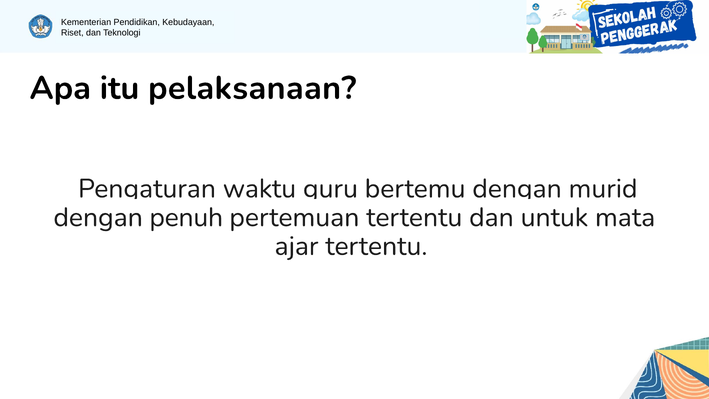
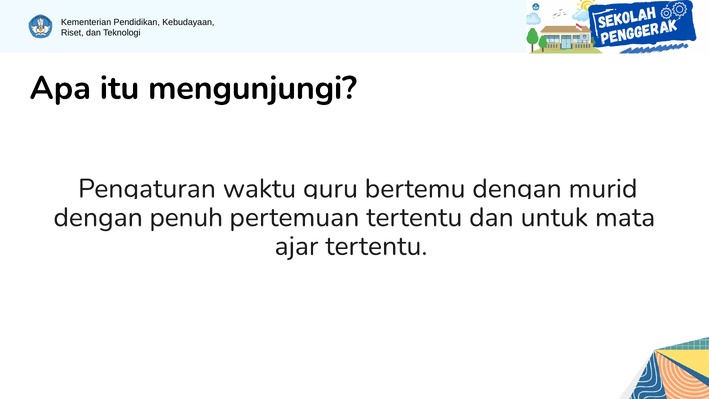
pelaksanaan: pelaksanaan -> mengunjungi (252, 88)
